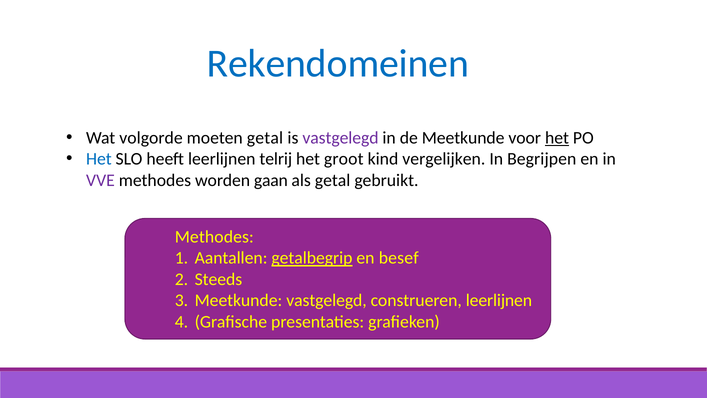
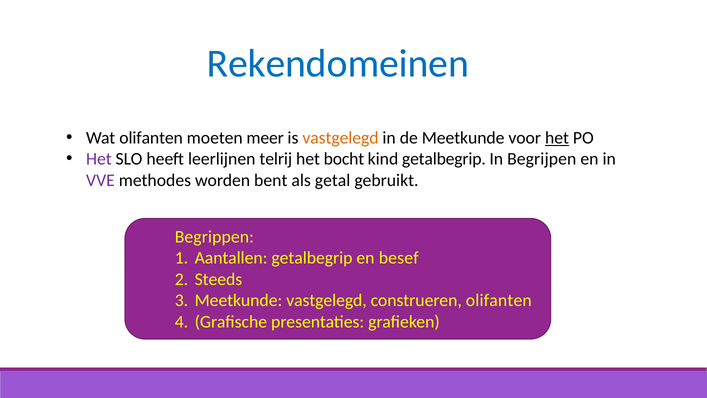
Wat volgorde: volgorde -> olifanten (151, 138)
moeten getal: getal -> meer (265, 138)
vastgelegd colour: purple -> orange (340, 138)
Het colour: blue -> purple (99, 159)
groot: groot -> bocht (344, 159)
kind vergelijken: vergelijken -> getalbegrip (444, 159)
gaan: gaan -> bent (271, 180)
Methodes: Methodes -> Begrippen (214, 237)
getalbegrip underline: present -> none (312, 258)
construeren leerlijnen: leerlijnen -> olifanten (499, 300)
